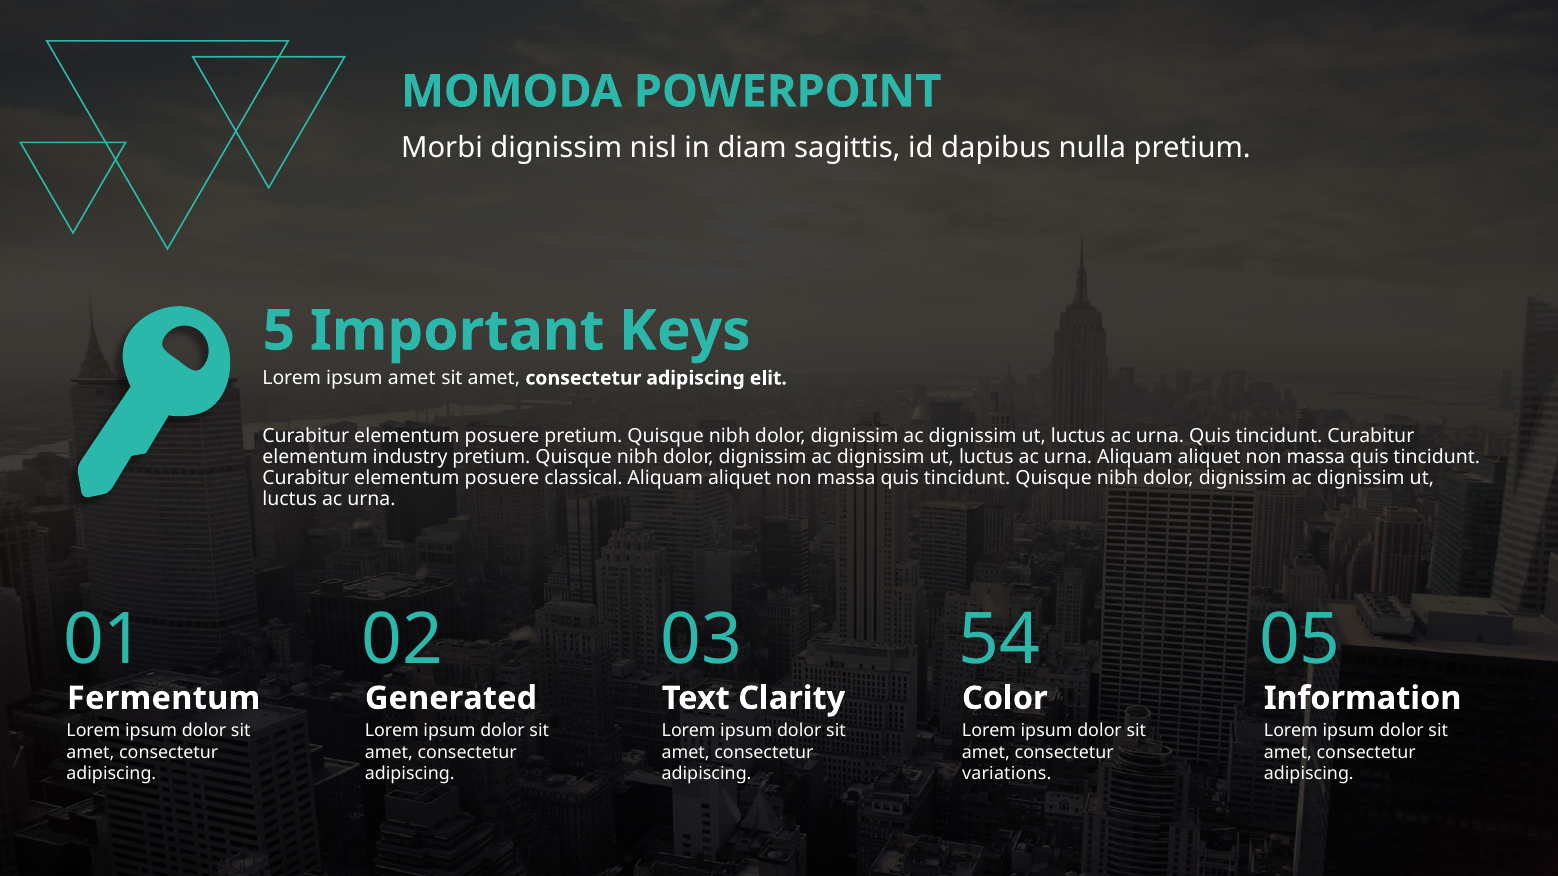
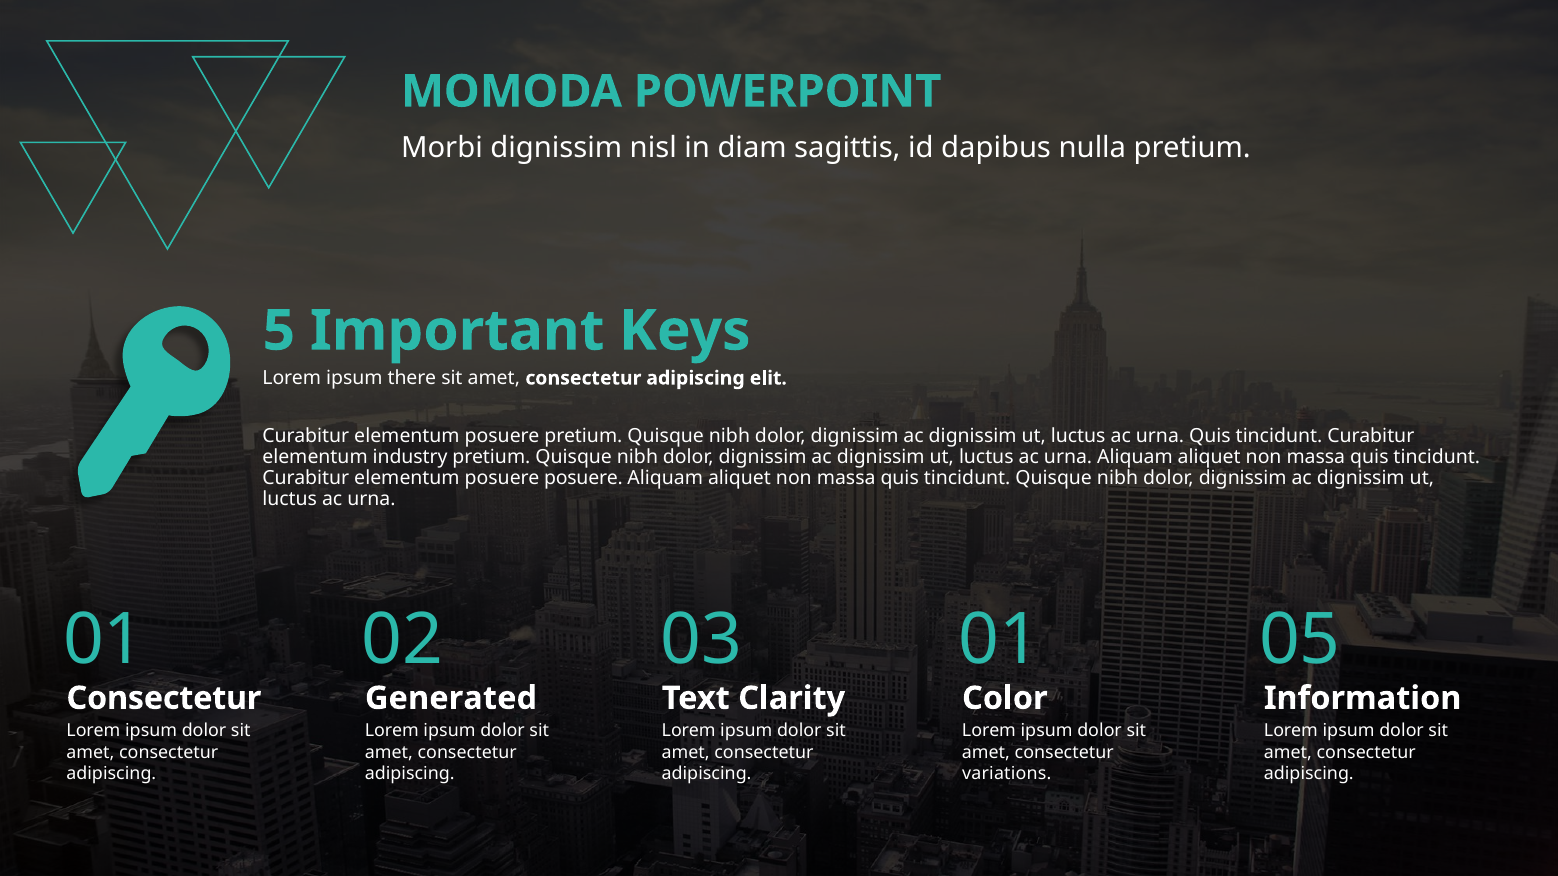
ipsum amet: amet -> there (412, 378)
posuere classical: classical -> posuere (583, 479)
03 54: 54 -> 01 (999, 640)
Fermentum: Fermentum -> Consectetur (164, 698)
